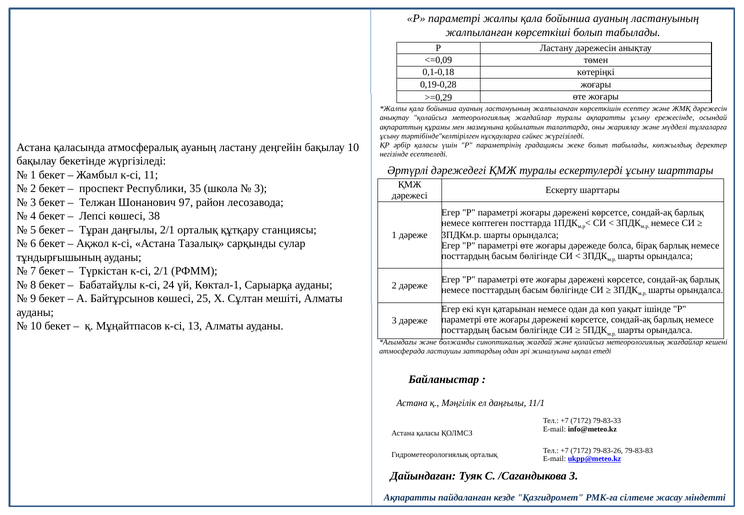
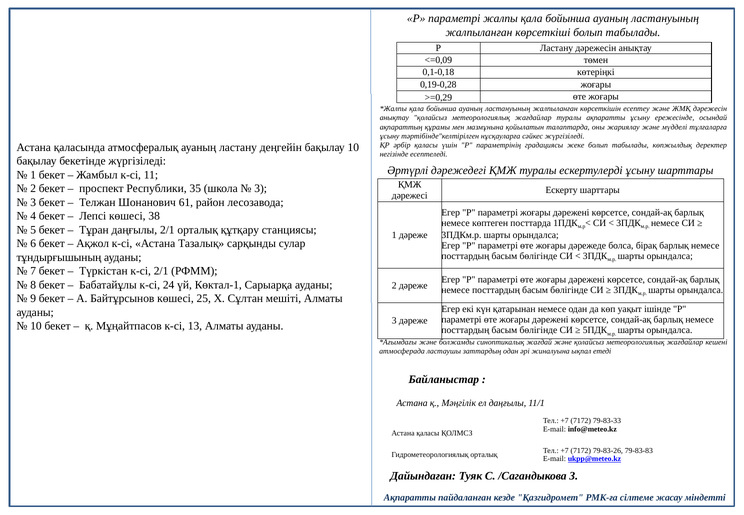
97: 97 -> 61 (186, 202)
